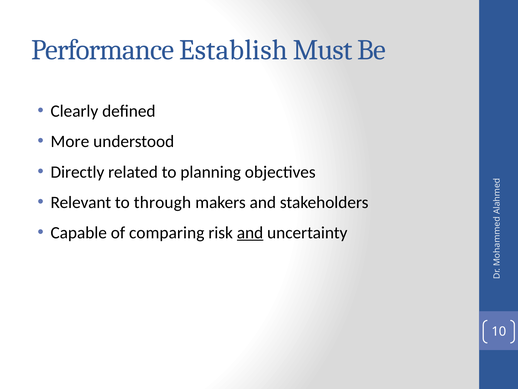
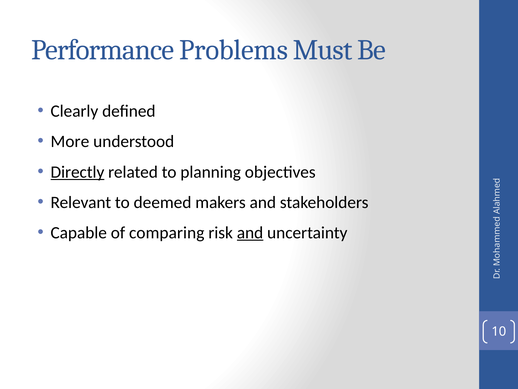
Establish: Establish -> Problems (234, 50)
Directly underline: none -> present (77, 172)
through: through -> deemed (163, 202)
